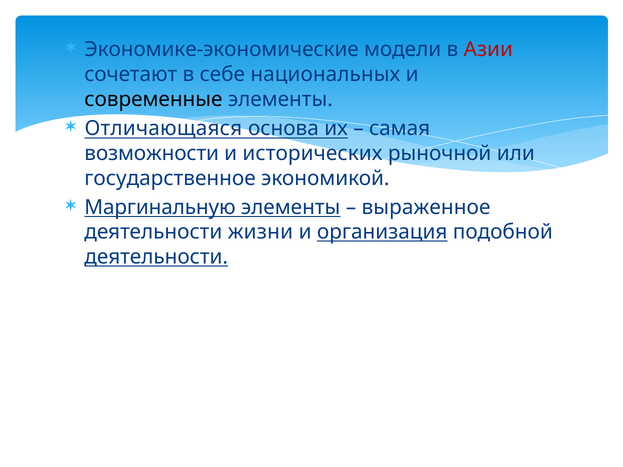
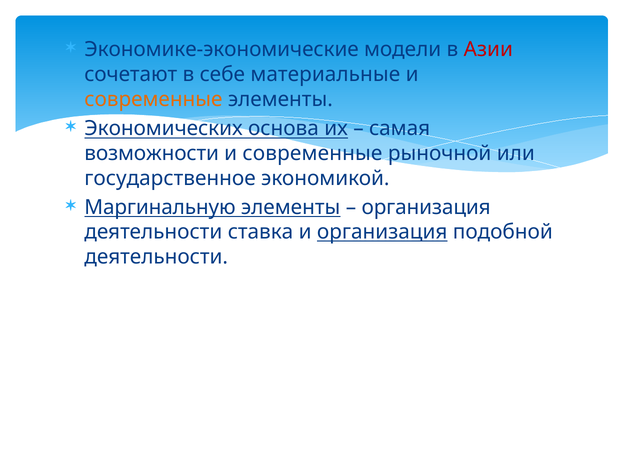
национальных: национальных -> материальные (325, 74)
современные colour: black -> orange (153, 99)
Отличающаяся: Отличающаяся -> Экономических (163, 128)
исторических: исторических -> современные (312, 153)
выраженное: выраженное -> организация (426, 207)
жизни: жизни -> ставка (261, 232)
деятельности underline: present -> none (156, 257)
